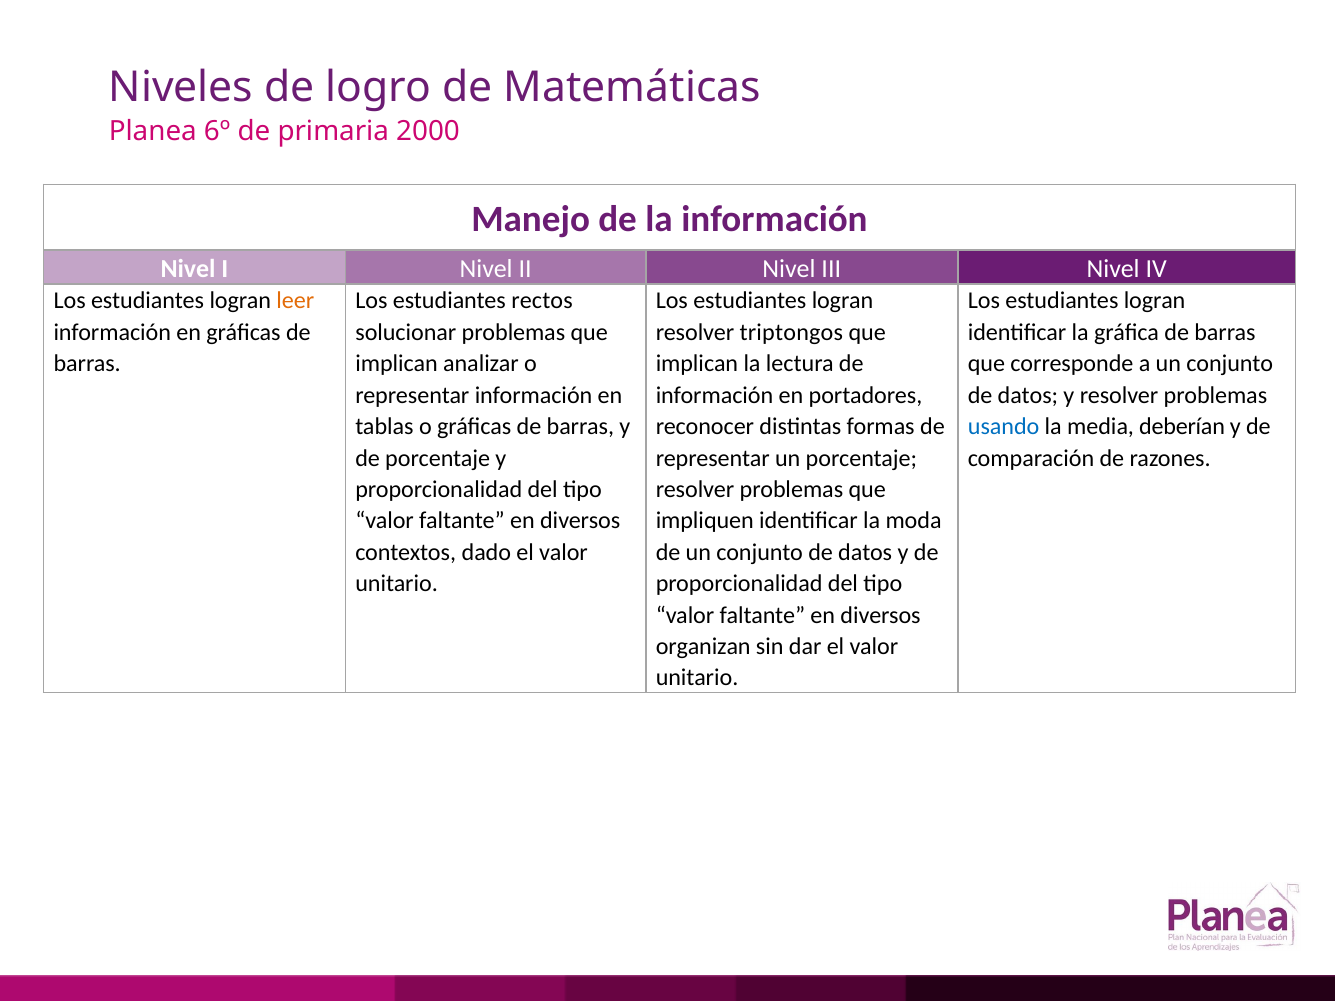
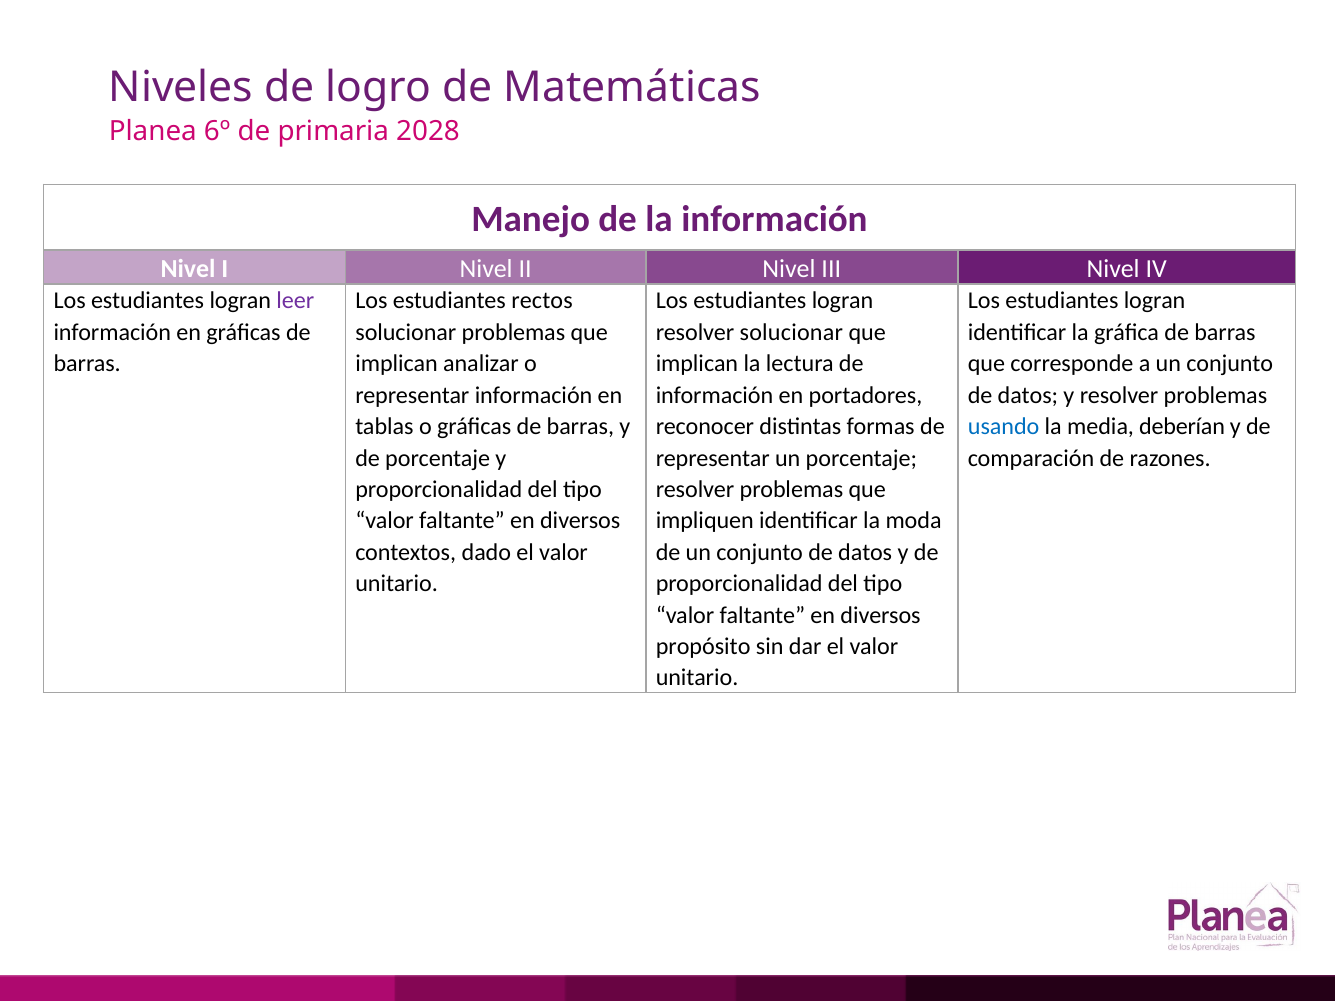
2000: 2000 -> 2028 (428, 131)
leer colour: orange -> purple (295, 301)
resolver triptongos: triptongos -> solucionar (791, 332)
organizan: organizan -> propósito (703, 647)
